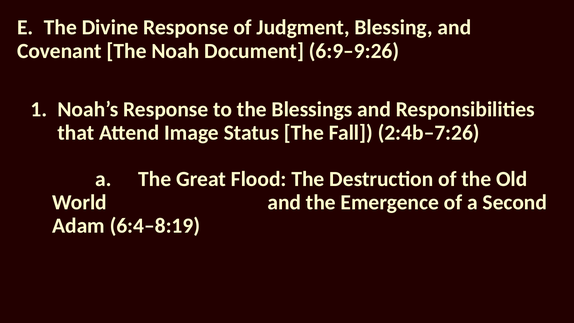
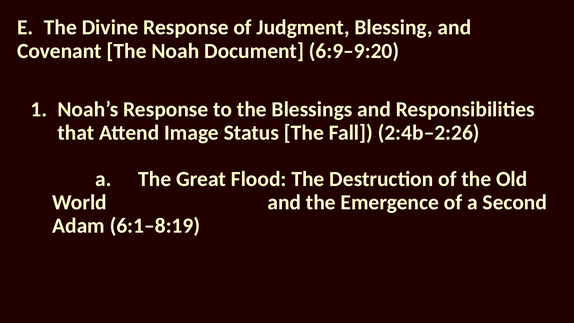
6:9–9:26: 6:9–9:26 -> 6:9–9:20 (354, 51)
2:4b–7:26: 2:4b–7:26 -> 2:4b–2:26 (429, 133)
6:4–8:19: 6:4–8:19 -> 6:1–8:19 (155, 226)
